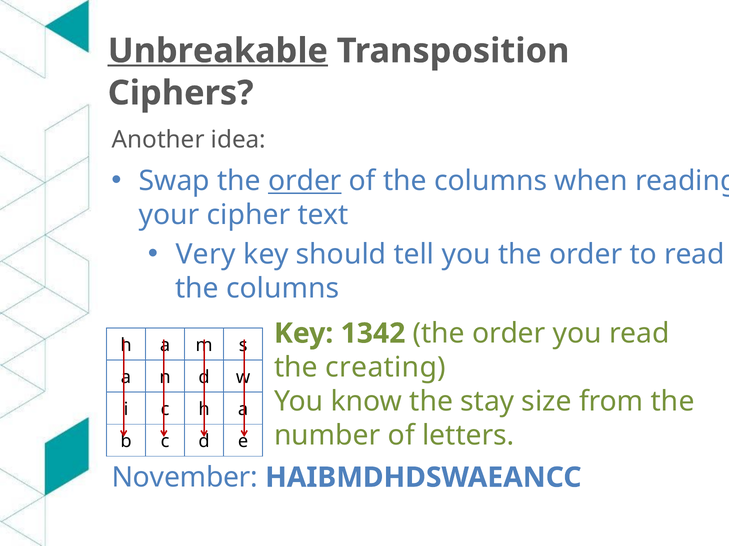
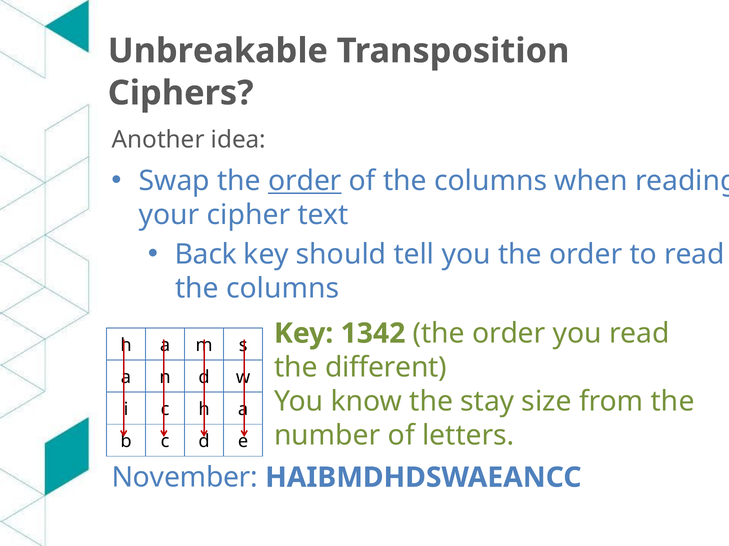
Unbreakable underline: present -> none (218, 51)
Very: Very -> Back (206, 255)
creating: creating -> different (386, 368)
